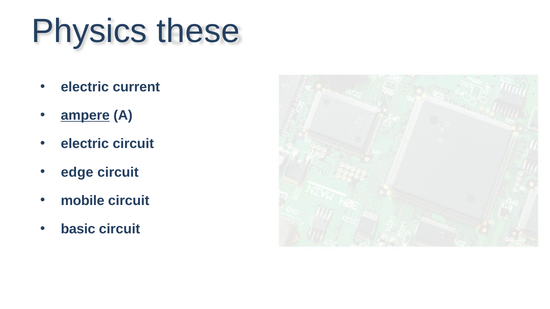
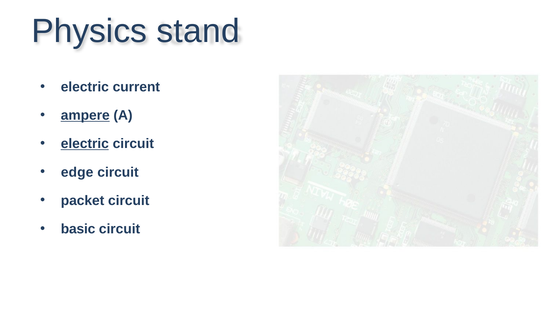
these: these -> stand (198, 31)
electric underline: none -> present (85, 144)
mobile: mobile -> packet (83, 201)
